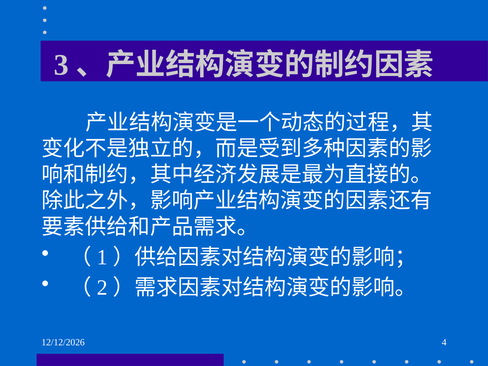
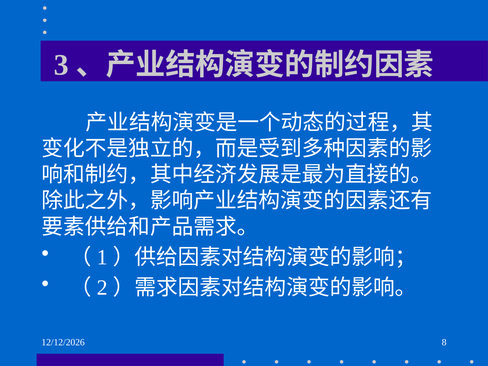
4: 4 -> 8 (444, 342)
